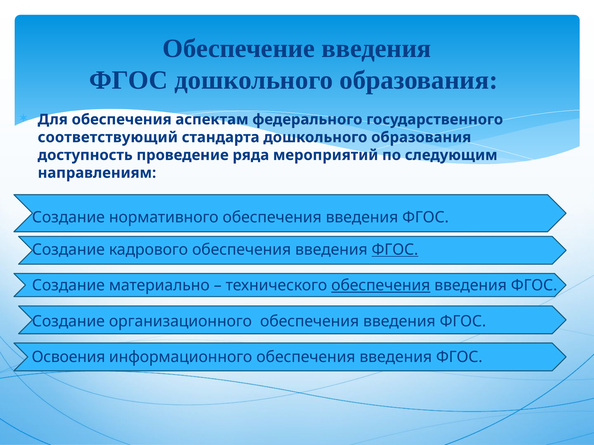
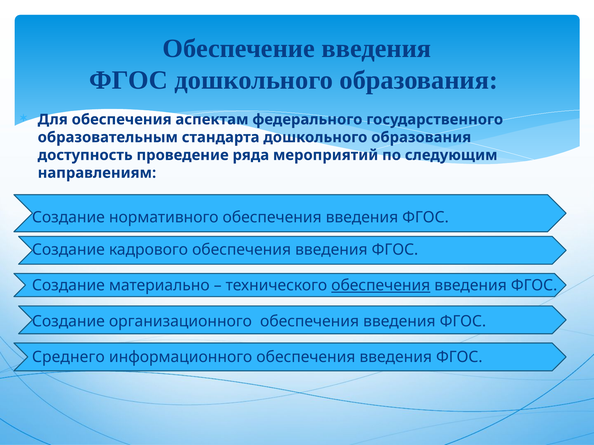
соответствующий: соответствующий -> образовательным (108, 137)
ФГОС underline: present -> none (395, 250)
Освоения: Освоения -> Среднего (68, 358)
